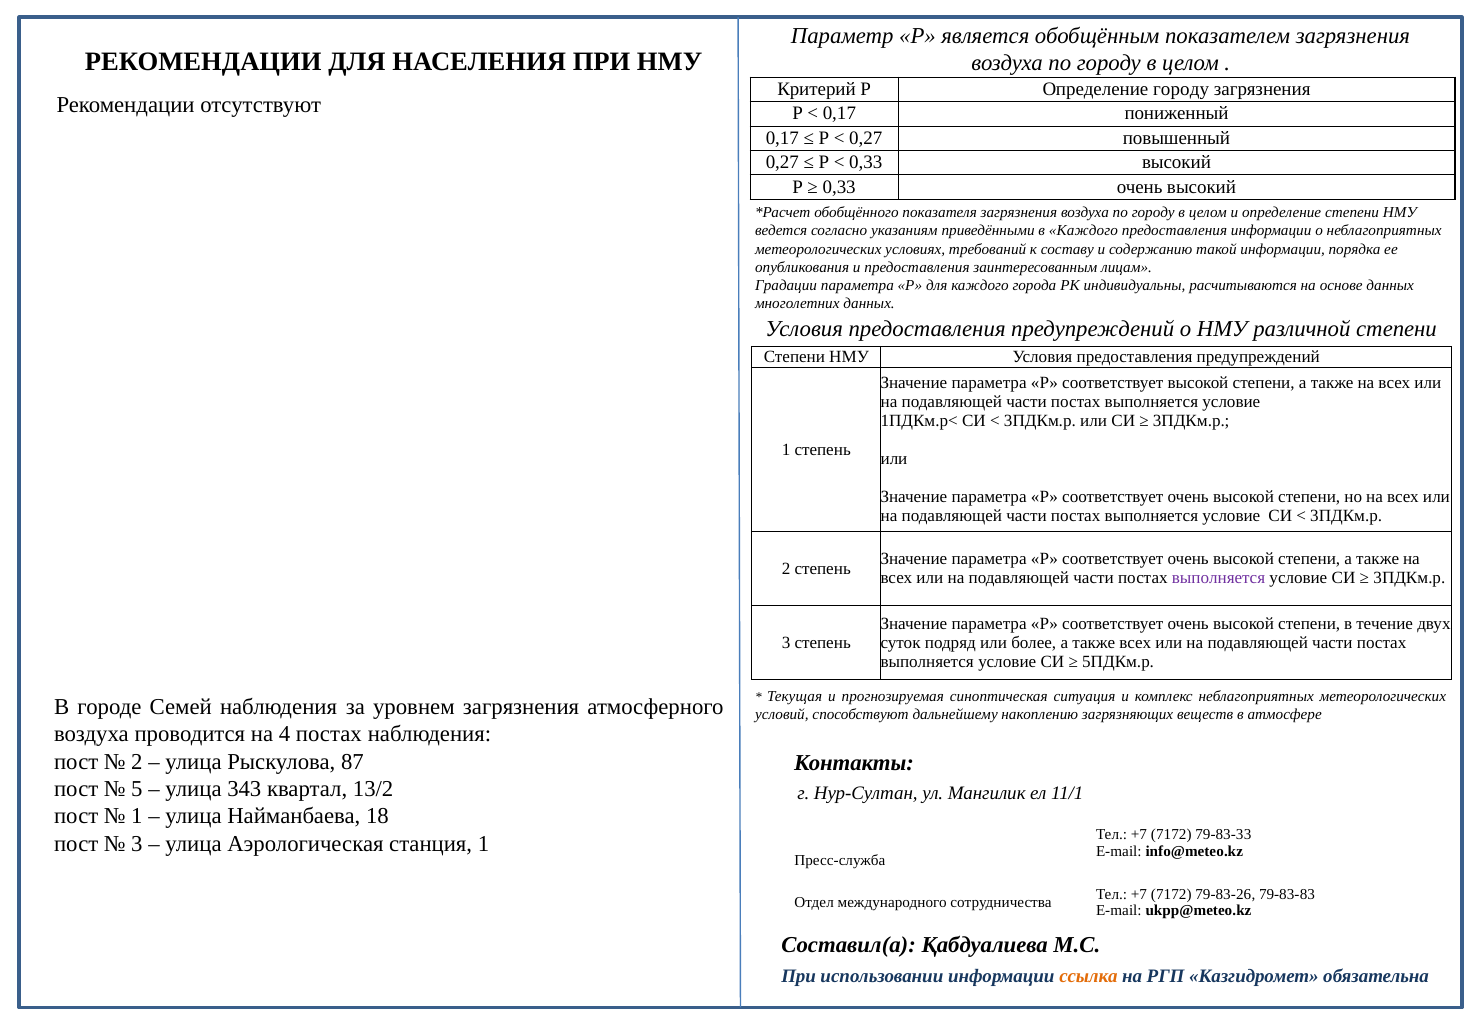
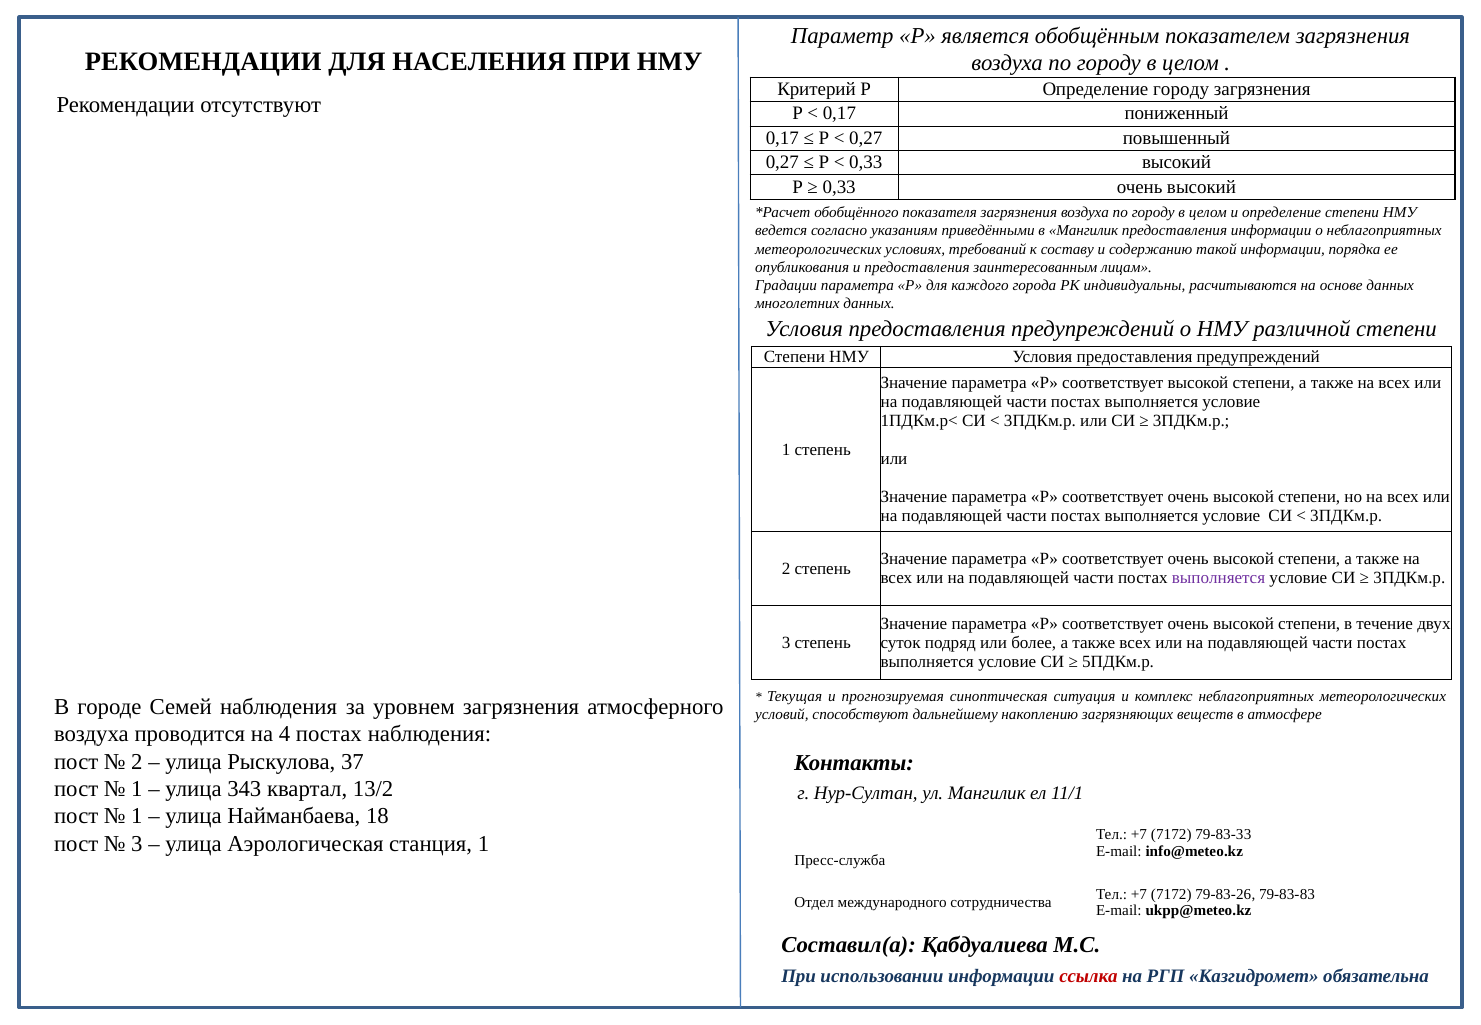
в Каждого: Каждого -> Мангилик (1084, 231)
87: 87 -> 37 (352, 762)
5: 5 -> 1 (137, 789)
ссылка colour: orange -> red (1088, 976)
